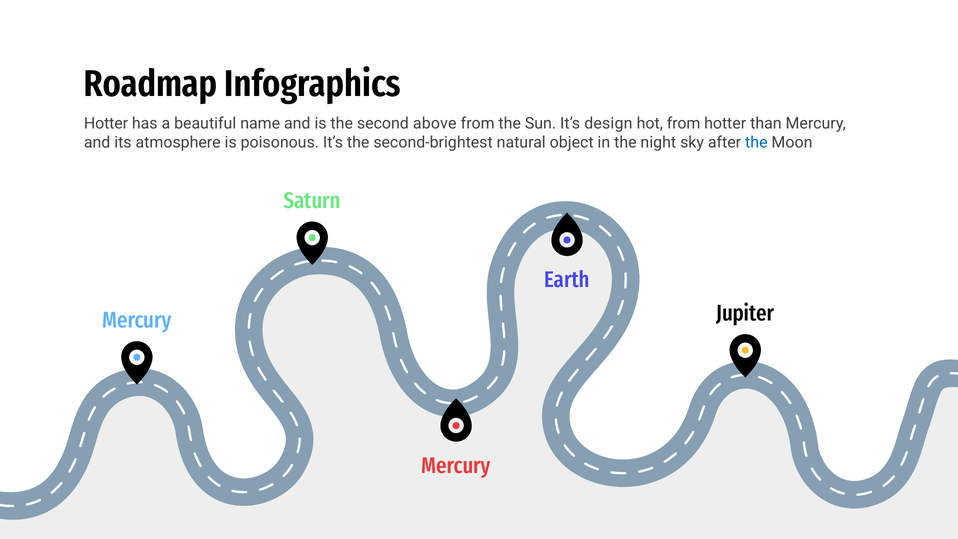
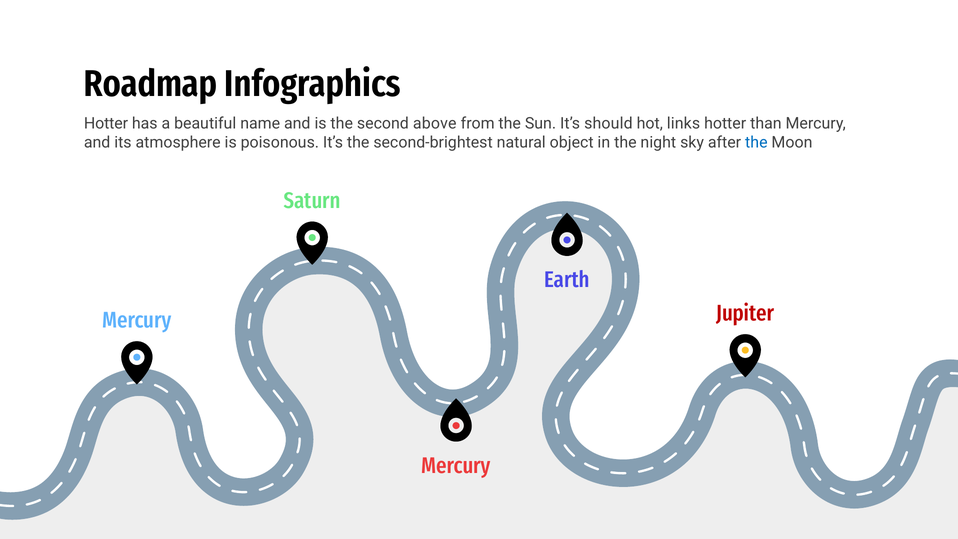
design: design -> should (608, 123)
hot from: from -> links (683, 123)
Jupiter colour: black -> red (745, 313)
